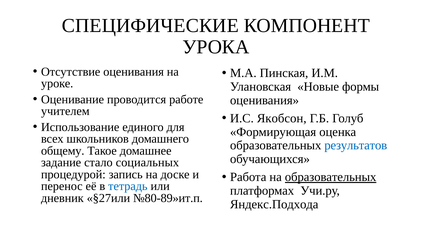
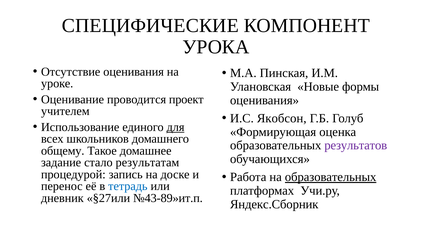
работе: работе -> проект (186, 99)
для underline: none -> present (176, 127)
результатов colour: blue -> purple (356, 145)
социальных: социальных -> результатам (147, 163)
№80-89»ит.п: №80-89»ит.п -> №43-89»ит.п (168, 198)
Яндекс.Подхода: Яндекс.Подхода -> Яндекс.Сборник (274, 204)
